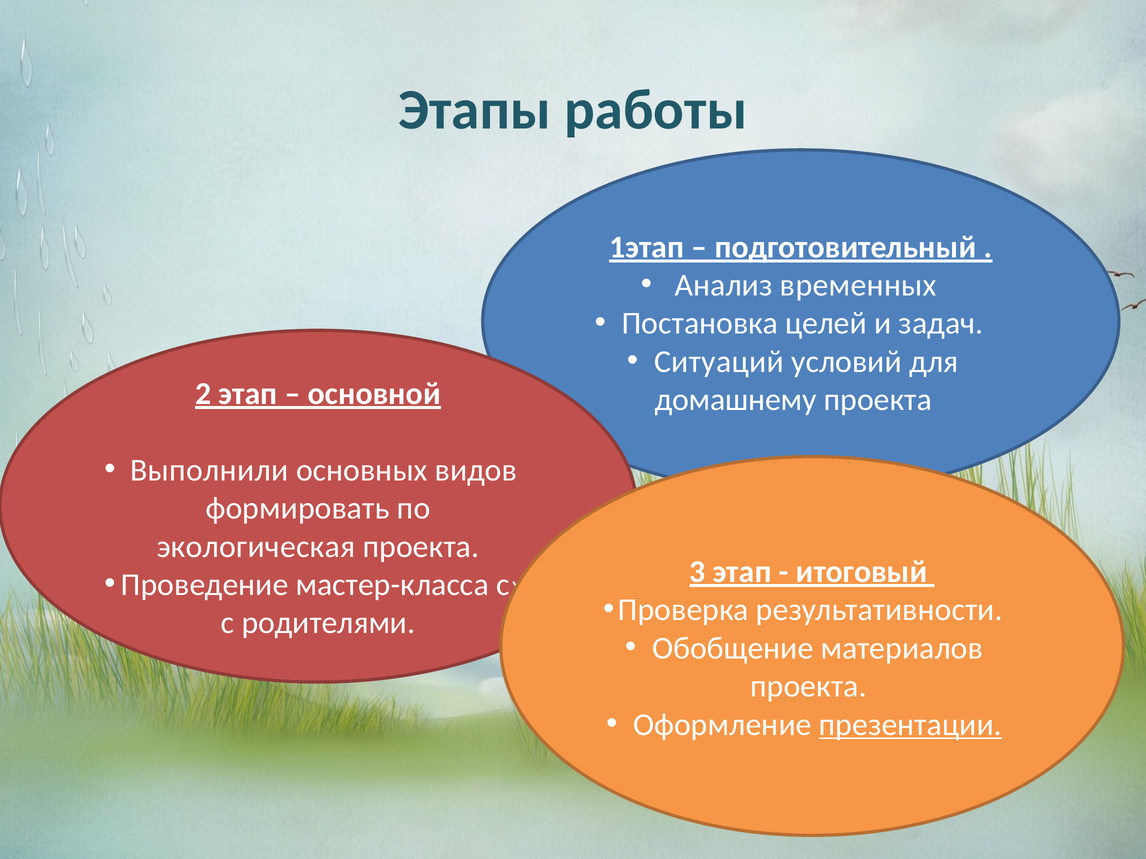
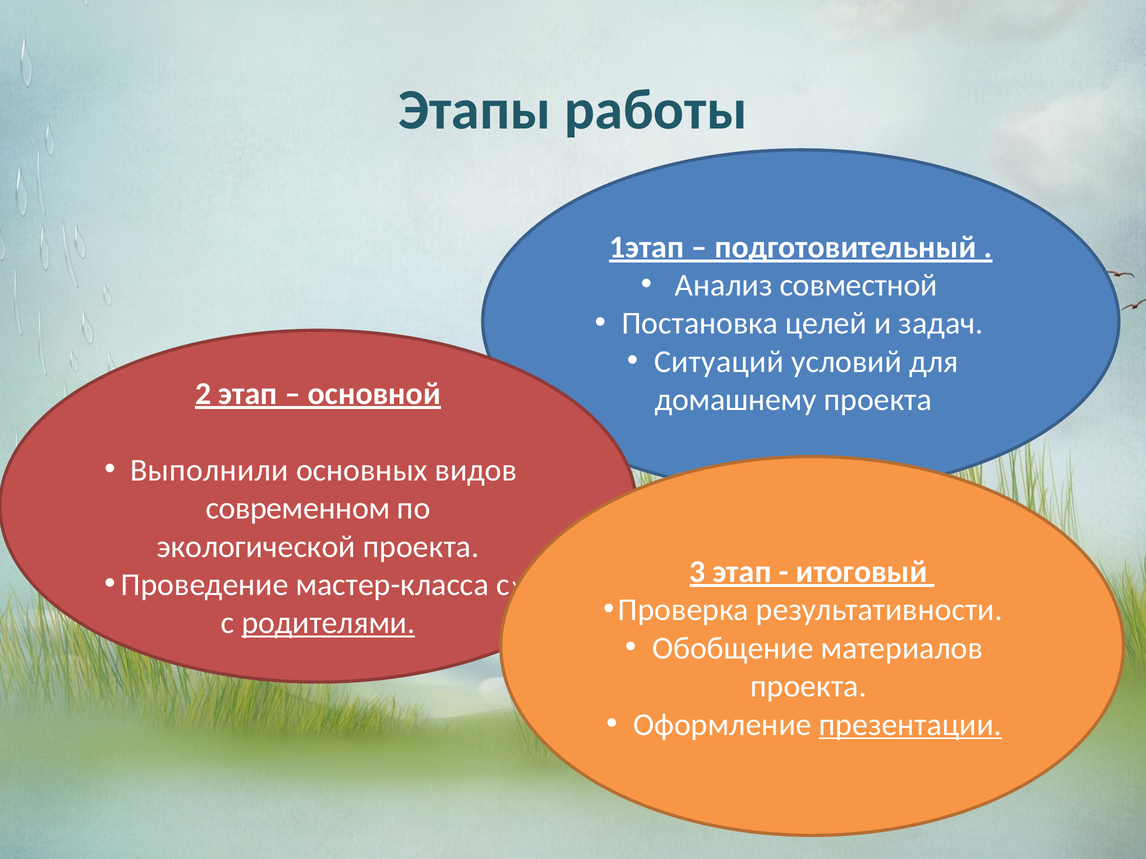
временных: временных -> совместной (859, 285)
формировать: формировать -> современном (298, 509)
экологическая: экологическая -> экологической (256, 547)
родителями underline: none -> present (328, 623)
